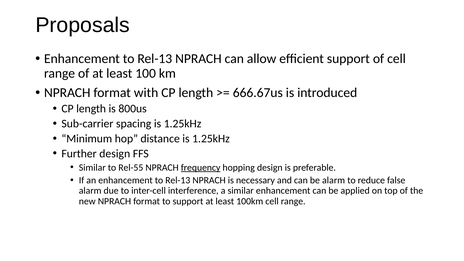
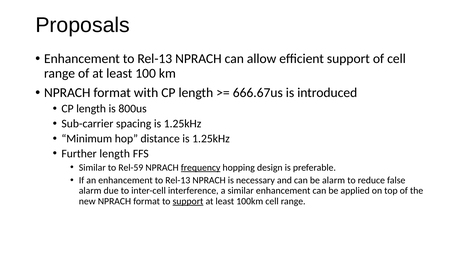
Further design: design -> length (115, 154)
Rel-55: Rel-55 -> Rel-59 (131, 168)
support underline: none -> present (188, 201)
